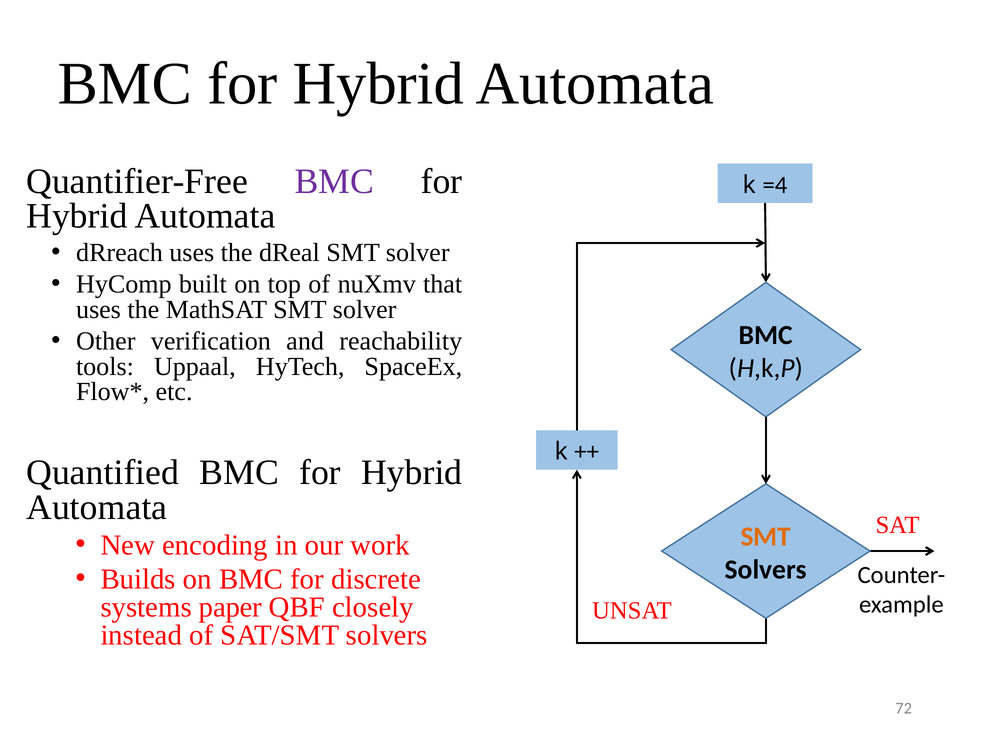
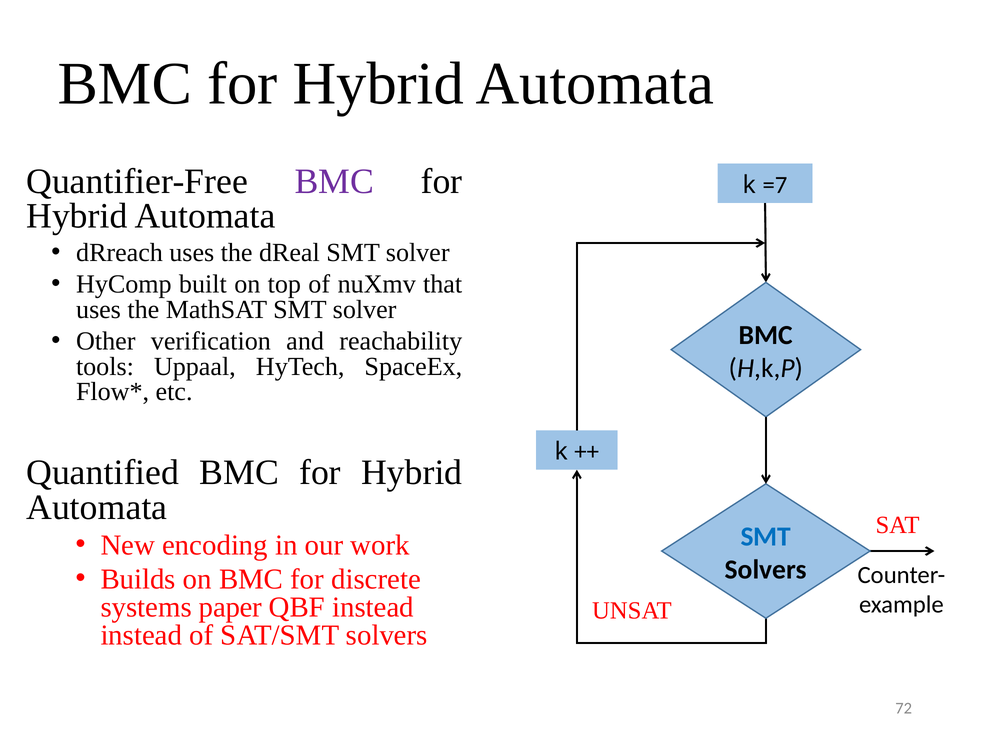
=4: =4 -> =7 (775, 185)
SMT colour: orange -> blue (766, 537)
QBF closely: closely -> instead (373, 608)
